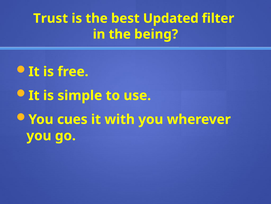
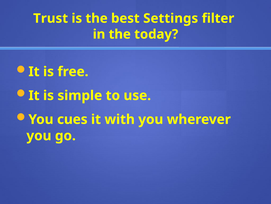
Updated: Updated -> Settings (171, 18)
being: being -> today (156, 34)
